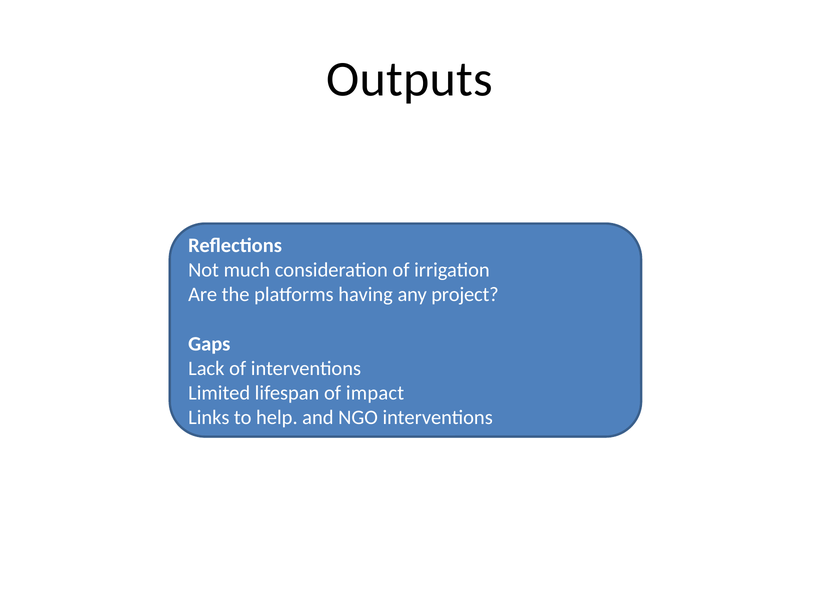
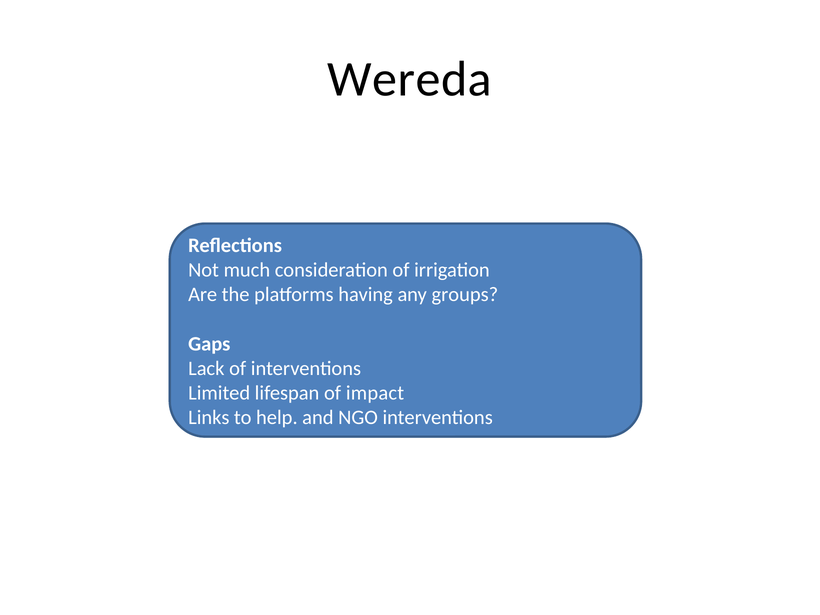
Outputs: Outputs -> Wereda (410, 79)
project: project -> groups (465, 295)
